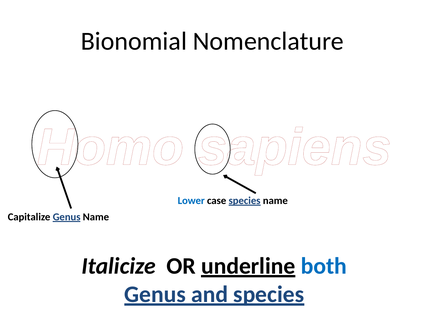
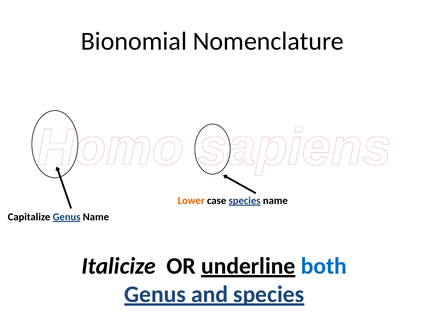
Lower colour: blue -> orange (191, 200)
